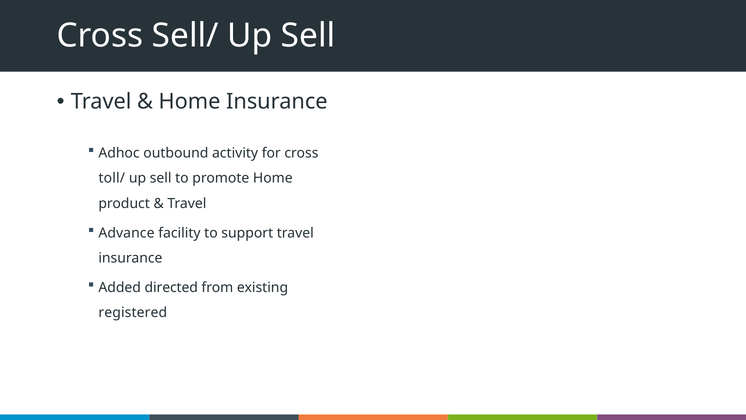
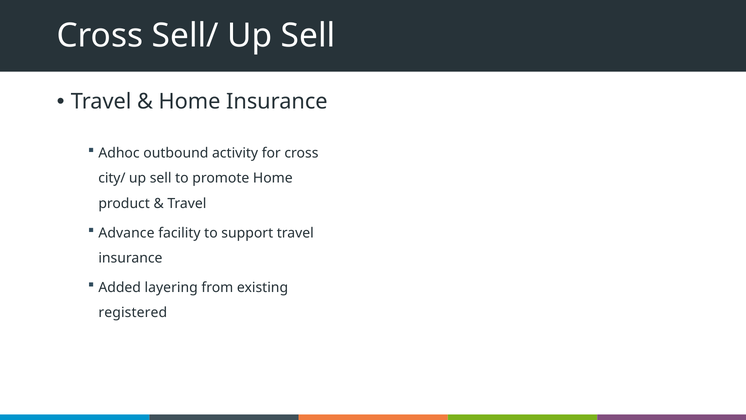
toll/: toll/ -> city/ (112, 178)
directed: directed -> layering (171, 287)
